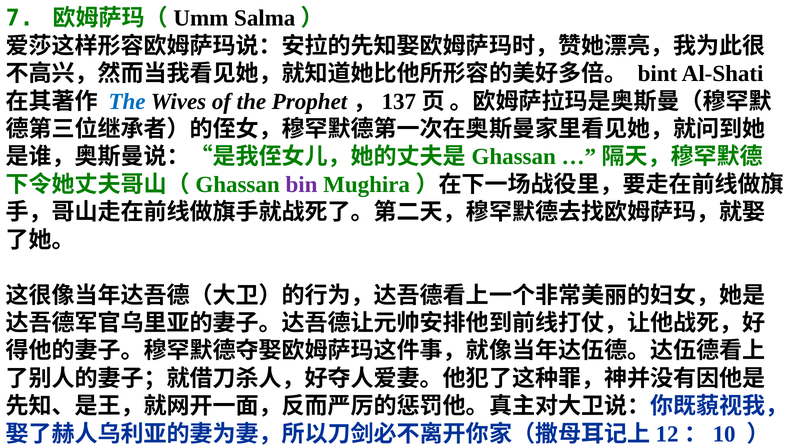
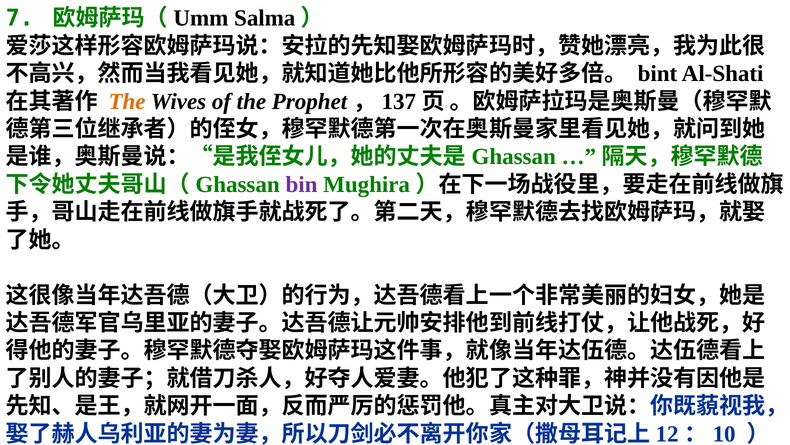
The colour: blue -> orange (127, 101)
